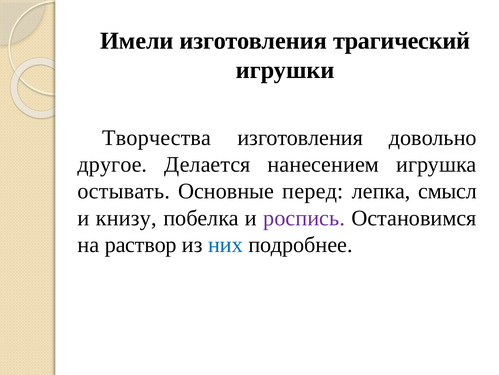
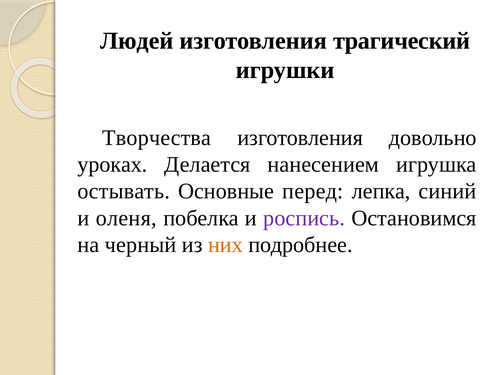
Имели: Имели -> Людей (137, 41)
другое: другое -> уроках (112, 164)
смысл: смысл -> синий (447, 191)
книзу: книзу -> оленя (126, 218)
раствор: раствор -> черный (141, 244)
них colour: blue -> orange (226, 244)
